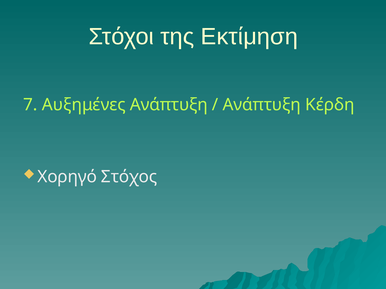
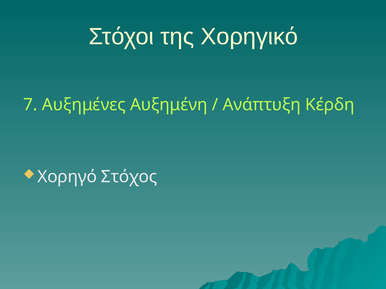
Εκτίμηση: Εκτίμηση -> Χορηγικό (249, 37)
Αυξημένες Ανάπτυξη: Ανάπτυξη -> Αυξημένη (169, 105)
